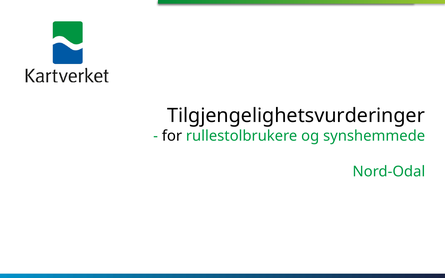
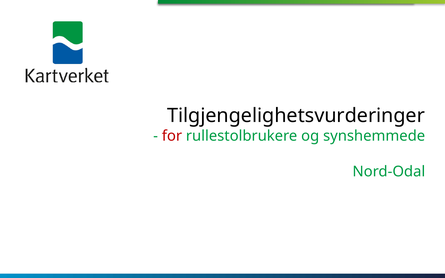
for colour: black -> red (172, 136)
